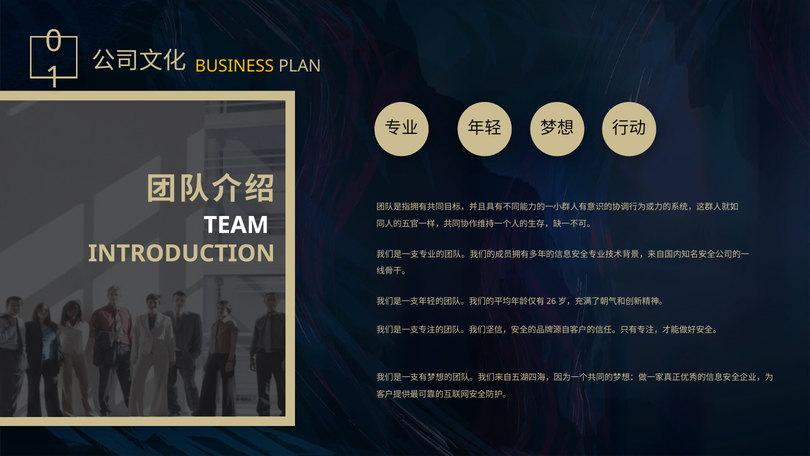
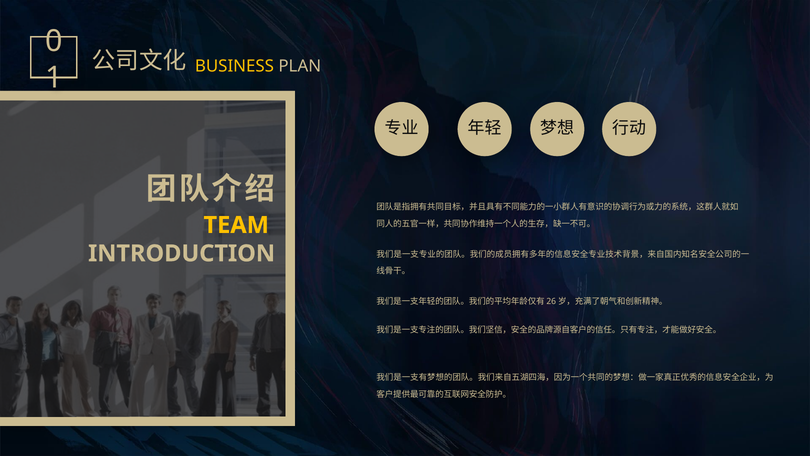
TEAM colour: white -> yellow (236, 225)
